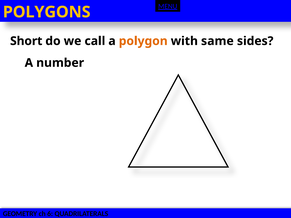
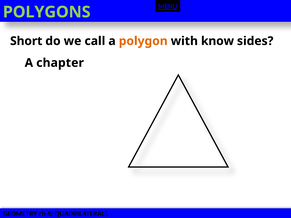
POLYGONS colour: yellow -> light green (47, 12)
same: same -> know (217, 41)
number: number -> chapter (60, 63)
